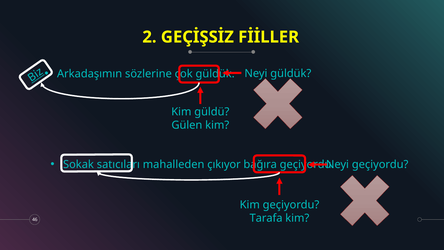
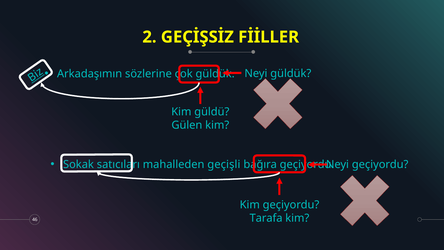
çıkıyor: çıkıyor -> geçişli (224, 164)
